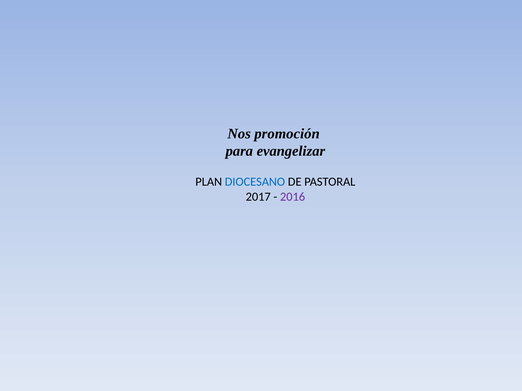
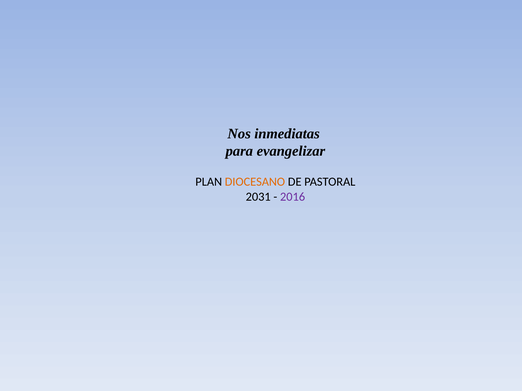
promoción: promoción -> inmediatas (287, 134)
DIOCESANO colour: blue -> orange (255, 182)
2017: 2017 -> 2031 (258, 197)
